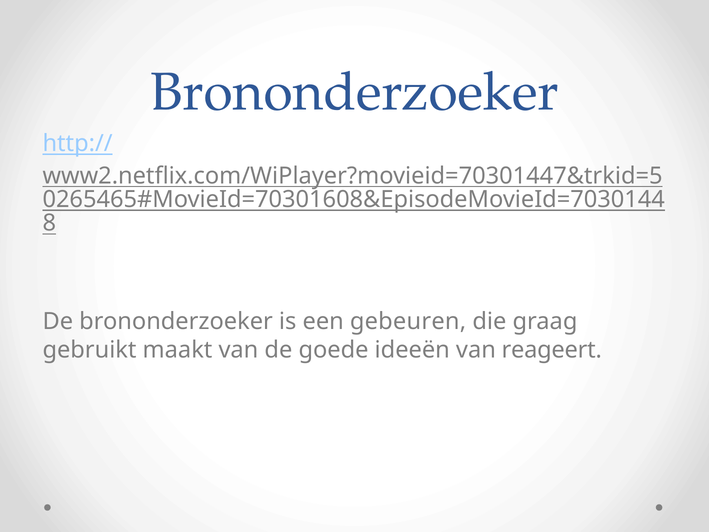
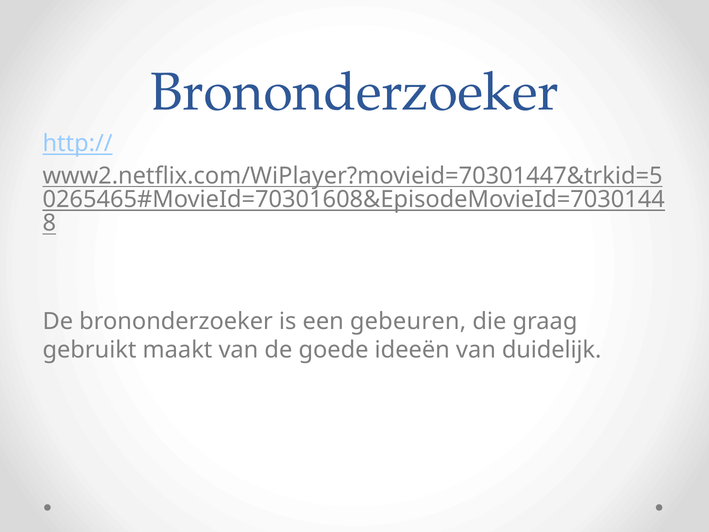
reageert: reageert -> duidelijk (552, 350)
